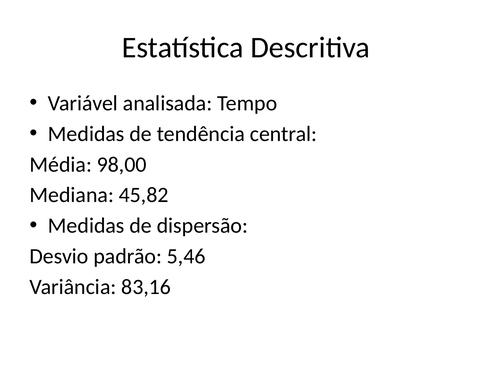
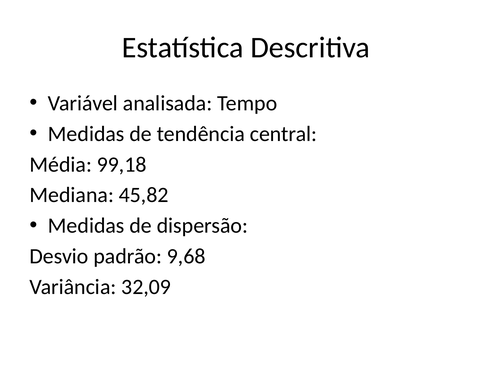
98,00: 98,00 -> 99,18 (122, 164)
5,46: 5,46 -> 9,68 (186, 256)
83,16: 83,16 -> 32,09 (146, 287)
